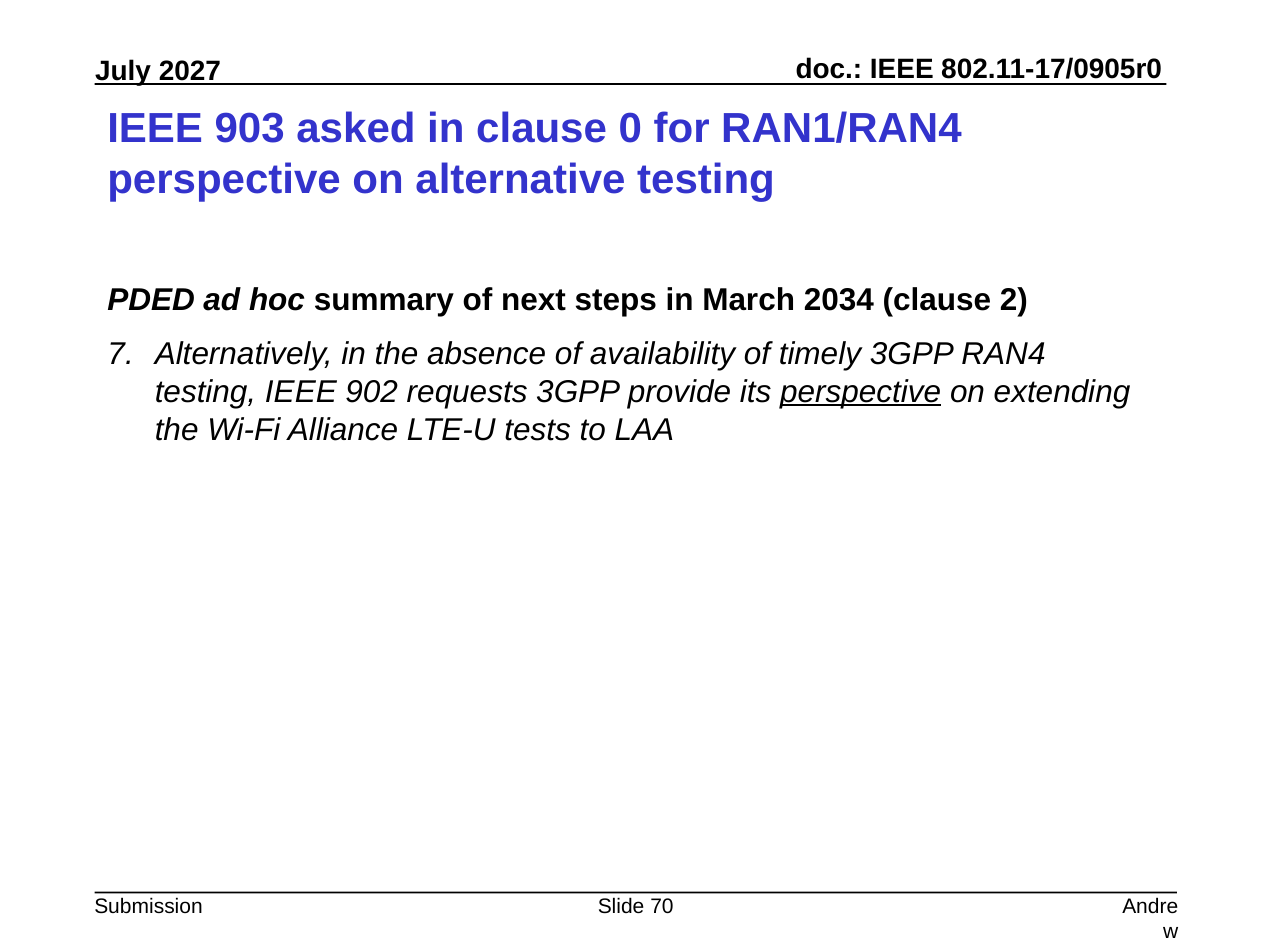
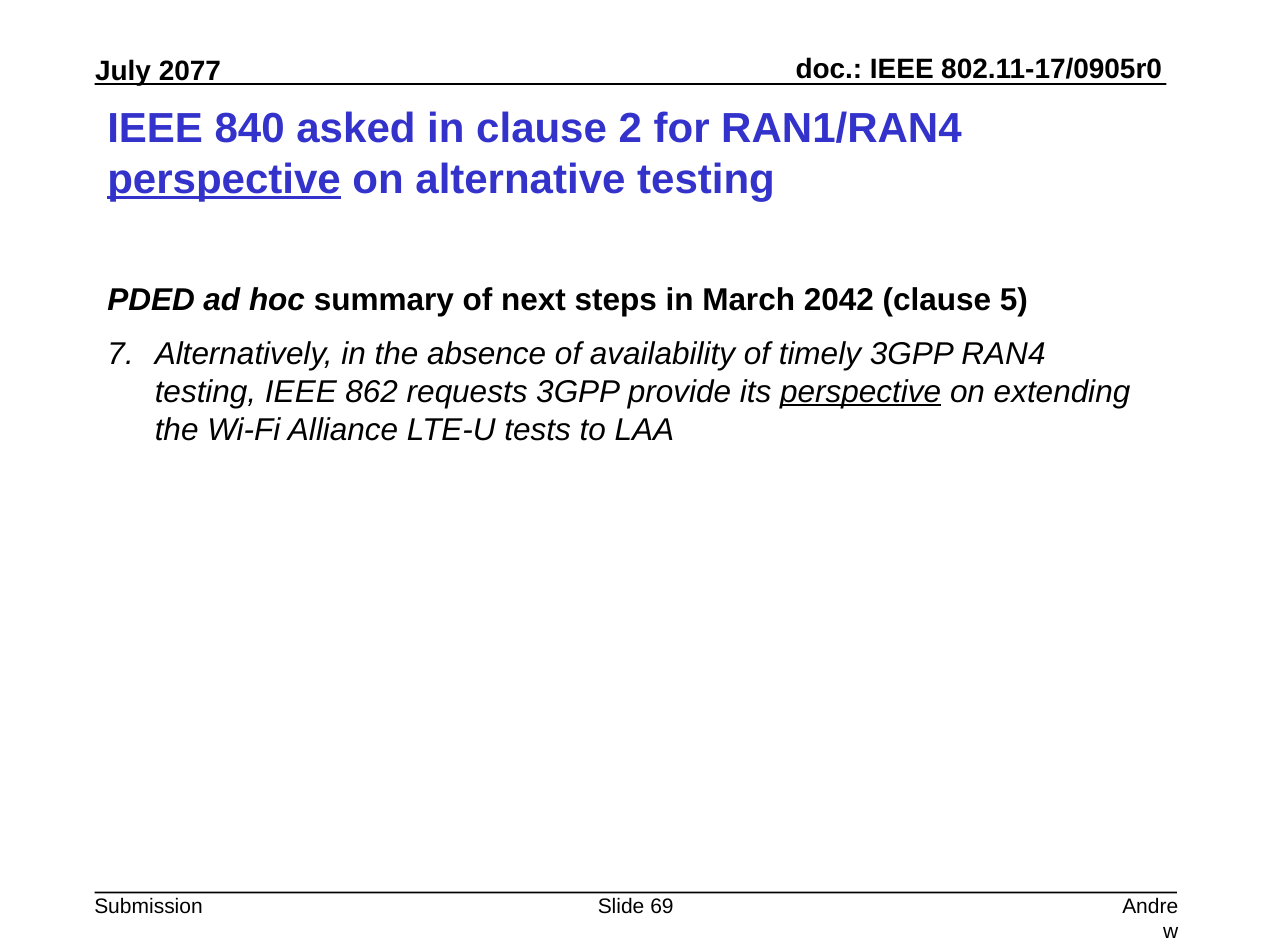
2027: 2027 -> 2077 (190, 72)
903: 903 -> 840 (250, 129)
0: 0 -> 2 (630, 129)
perspective underline: none -> present (224, 180)
2034: 2034 -> 2042 (839, 301)
2: 2 -> 5 (1014, 301)
902: 902 -> 862 (372, 392)
70: 70 -> 69 (662, 907)
